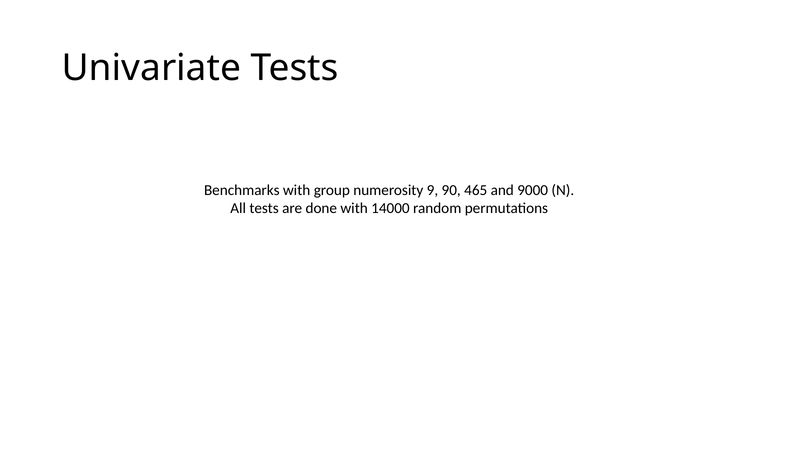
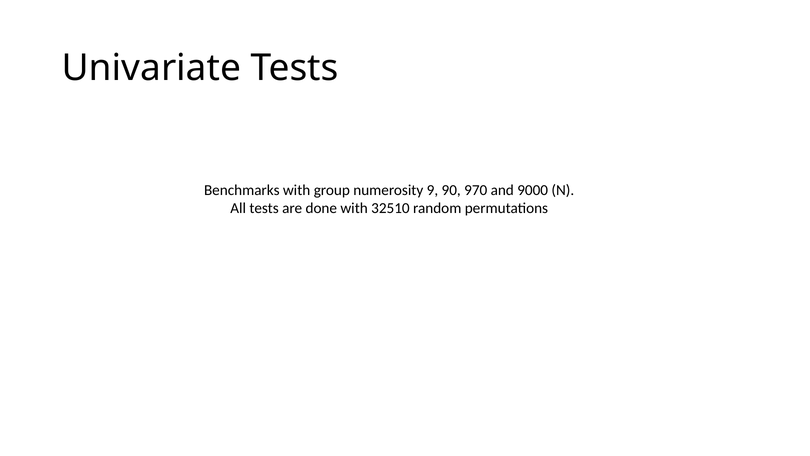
465: 465 -> 970 (476, 190)
14000: 14000 -> 32510 (390, 208)
